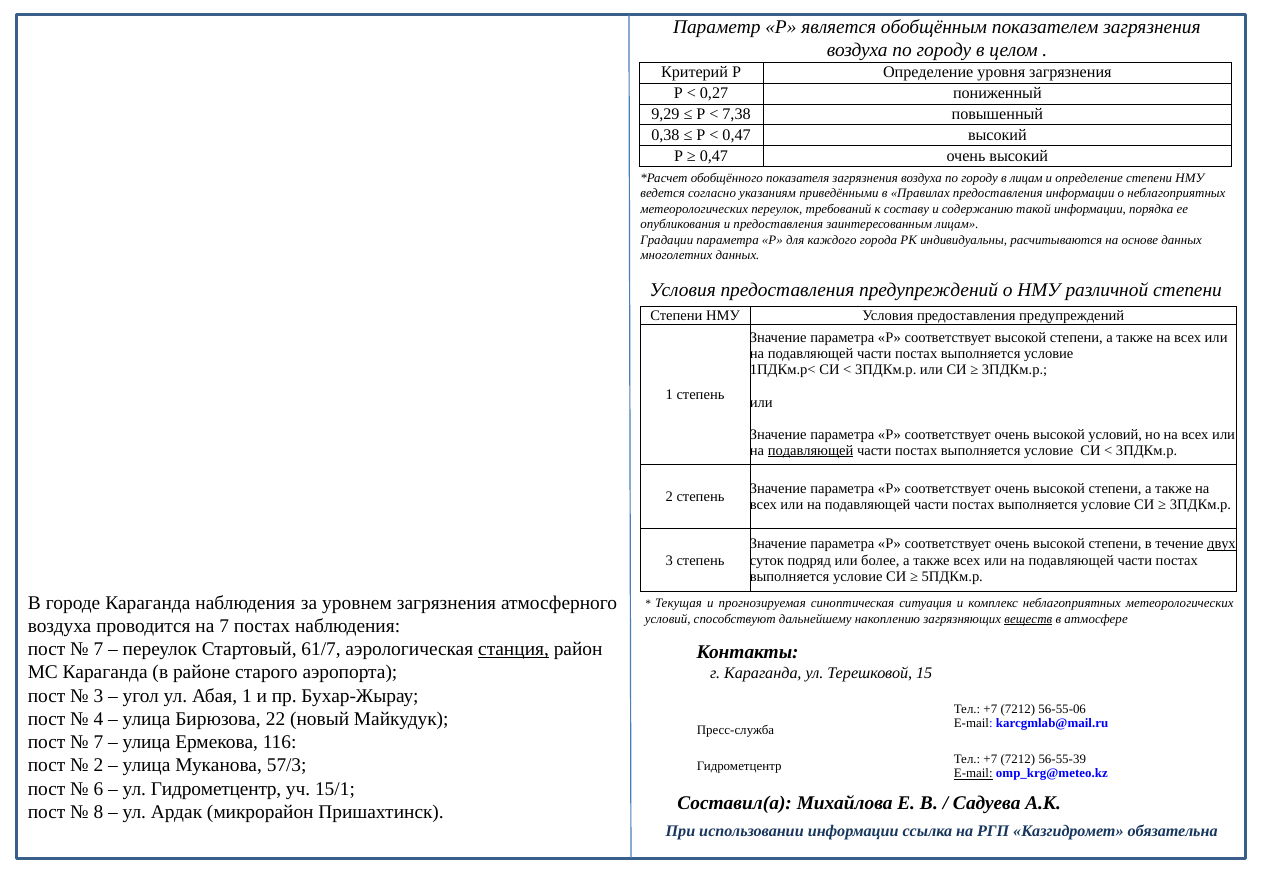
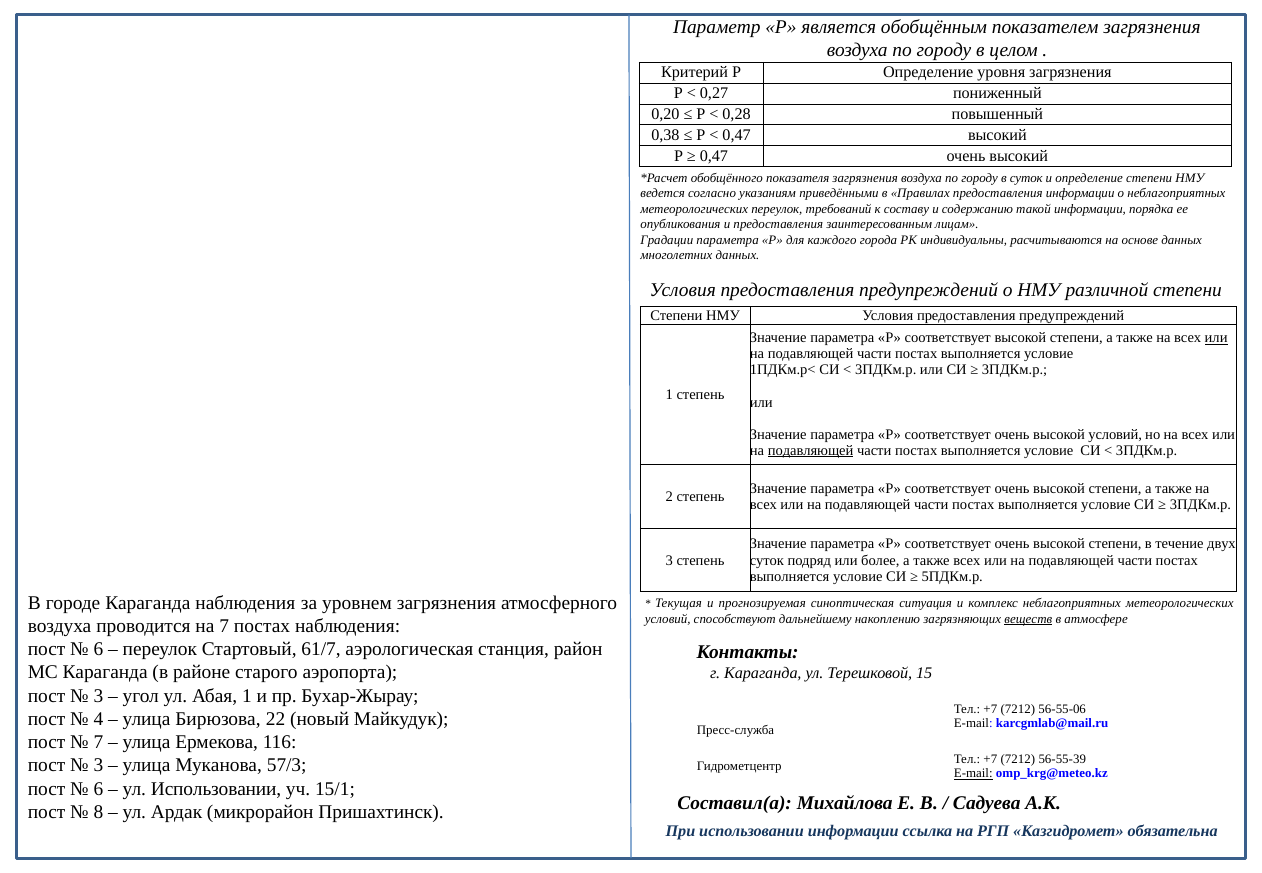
9,29: 9,29 -> 0,20 (665, 114)
7,38: 7,38 -> 0,28 (737, 114)
в лицам: лицам -> суток (1026, 178)
или underline: none -> present (1216, 338)
двух underline: present -> none (1222, 545)
7: 7 -> 6 (98, 650)
станция underline: present -> none (514, 650)
2: 2 -> 3 (98, 766)
ул Гидрометцентр: Гидрометцентр -> Использовании (216, 789)
